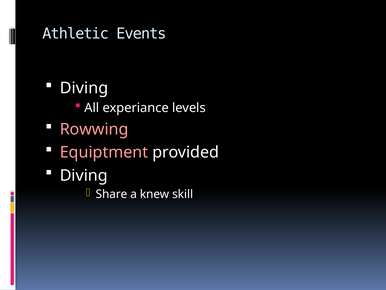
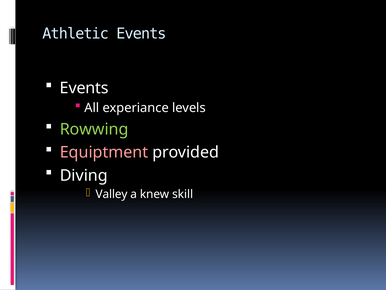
Diving: Diving -> Events (84, 88)
Rowwing colour: pink -> light green (94, 129)
Share: Share -> Valley (111, 194)
